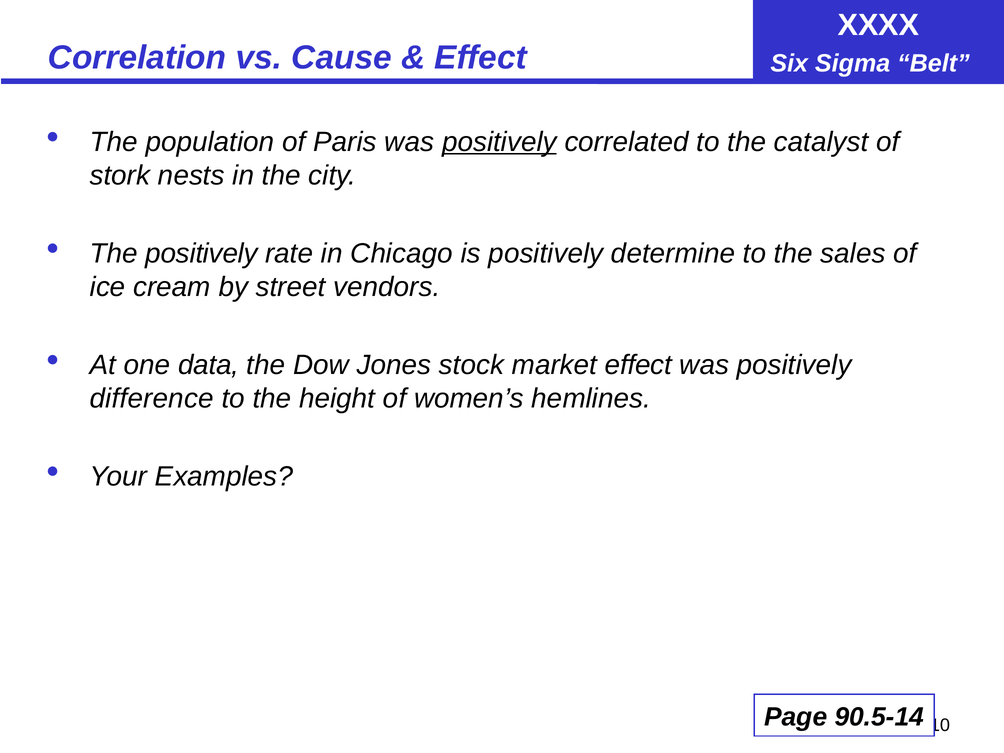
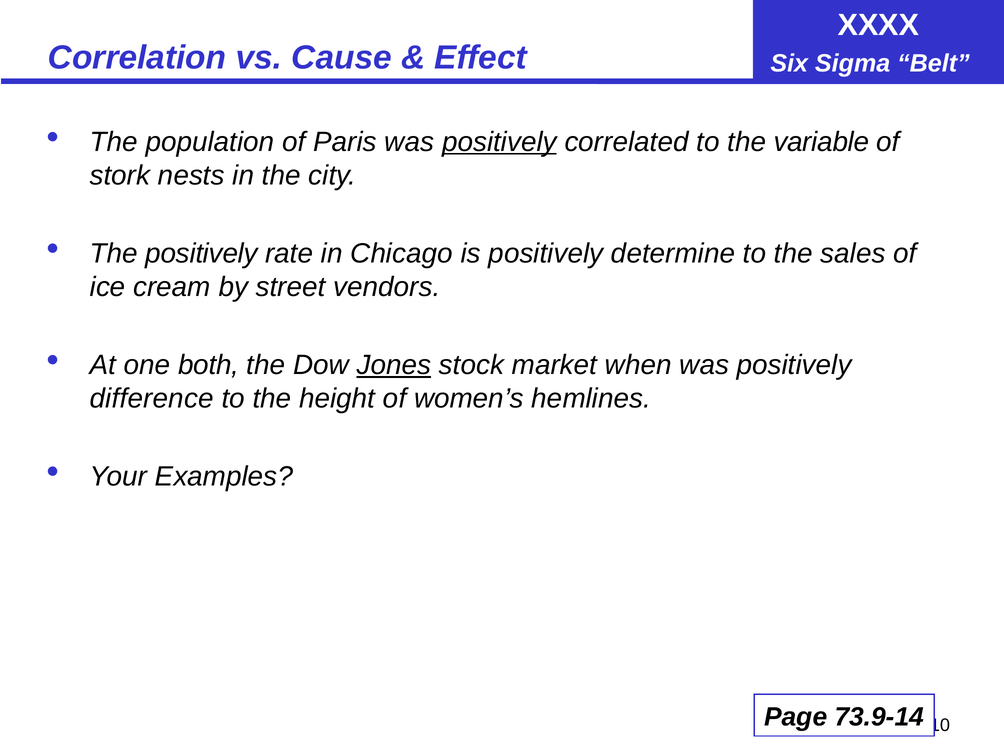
catalyst: catalyst -> variable (821, 142)
data: data -> both (209, 365)
Jones underline: none -> present (394, 365)
market effect: effect -> when (638, 365)
90.5-14: 90.5-14 -> 73.9-14 (879, 717)
